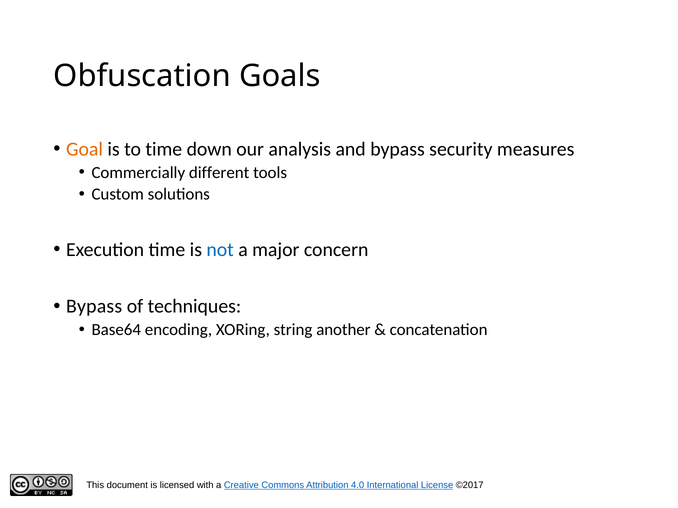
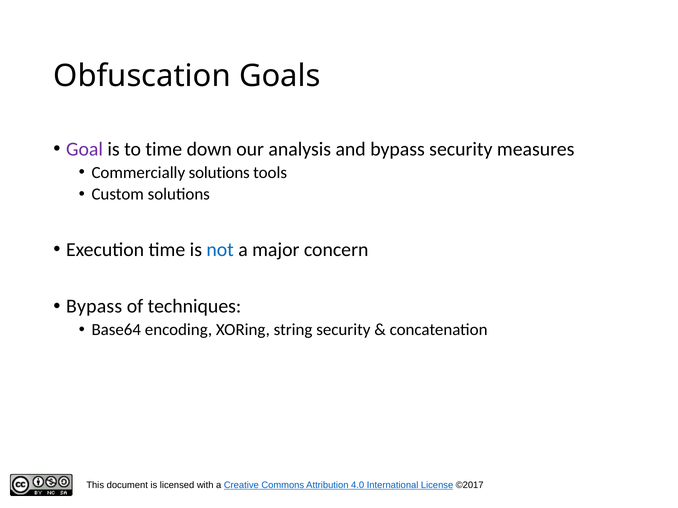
Goal colour: orange -> purple (85, 149)
Commercially different: different -> solutions (219, 173)
string another: another -> security (343, 330)
